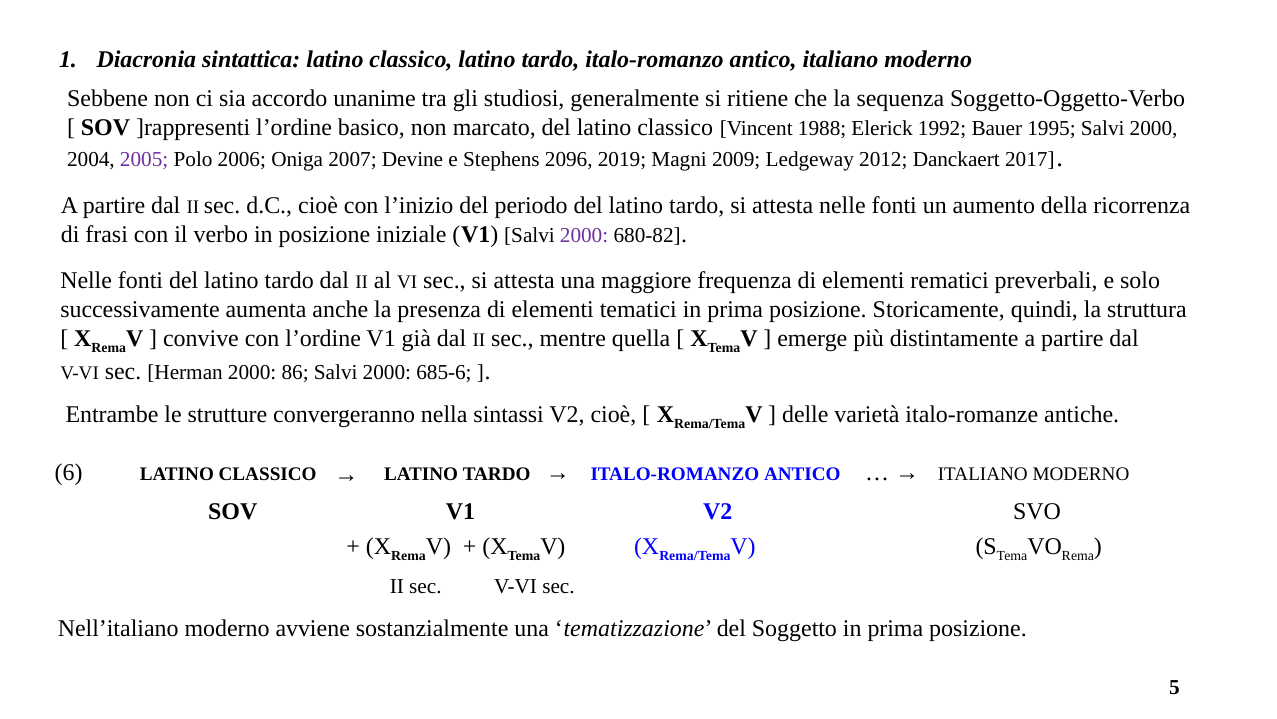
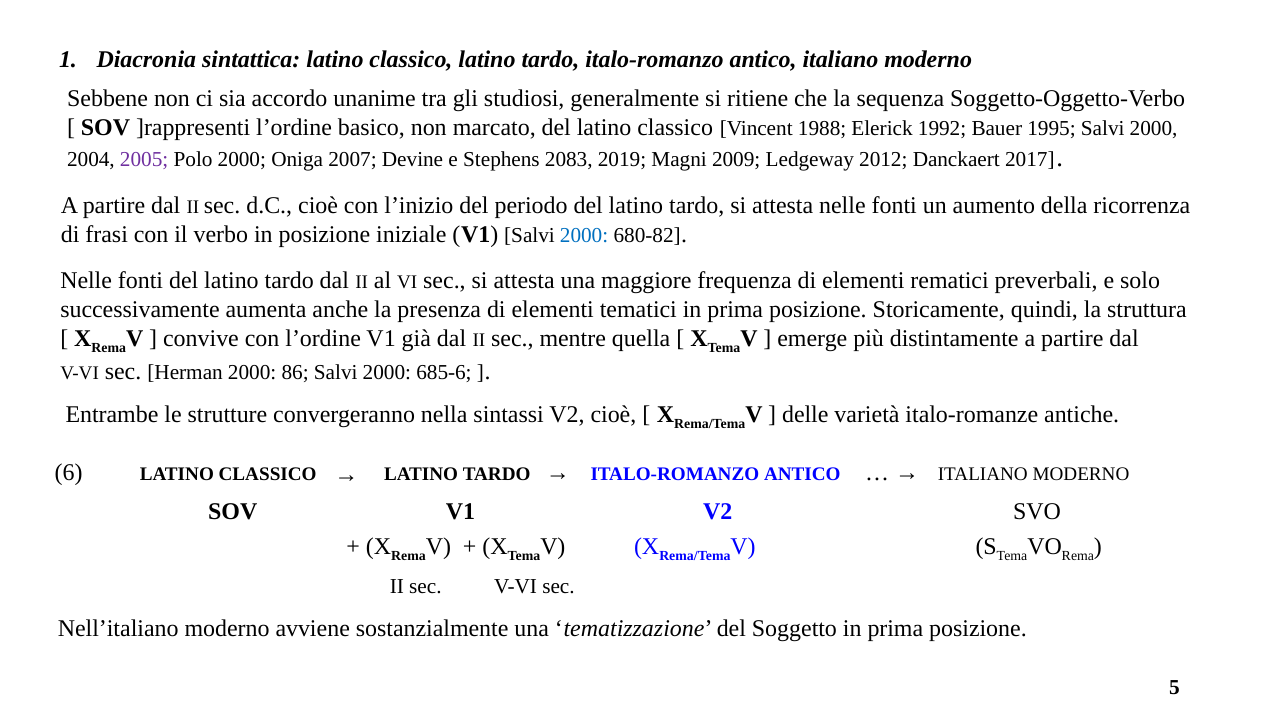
Polo 2006: 2006 -> 2000 (242, 160)
2096: 2096 -> 2083 (569, 160)
2000 colour: purple -> blue (584, 235)
